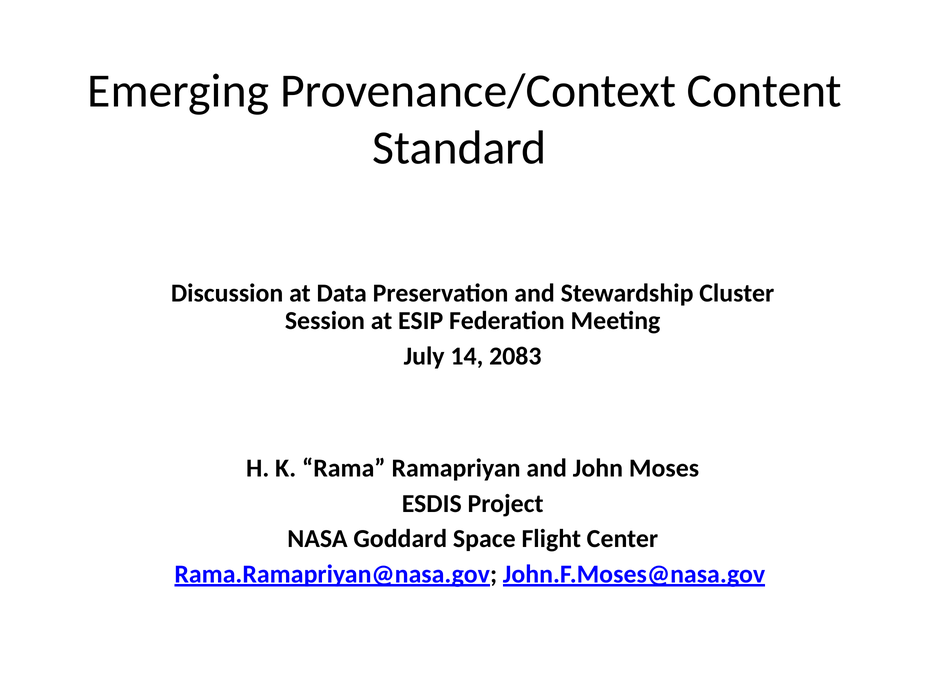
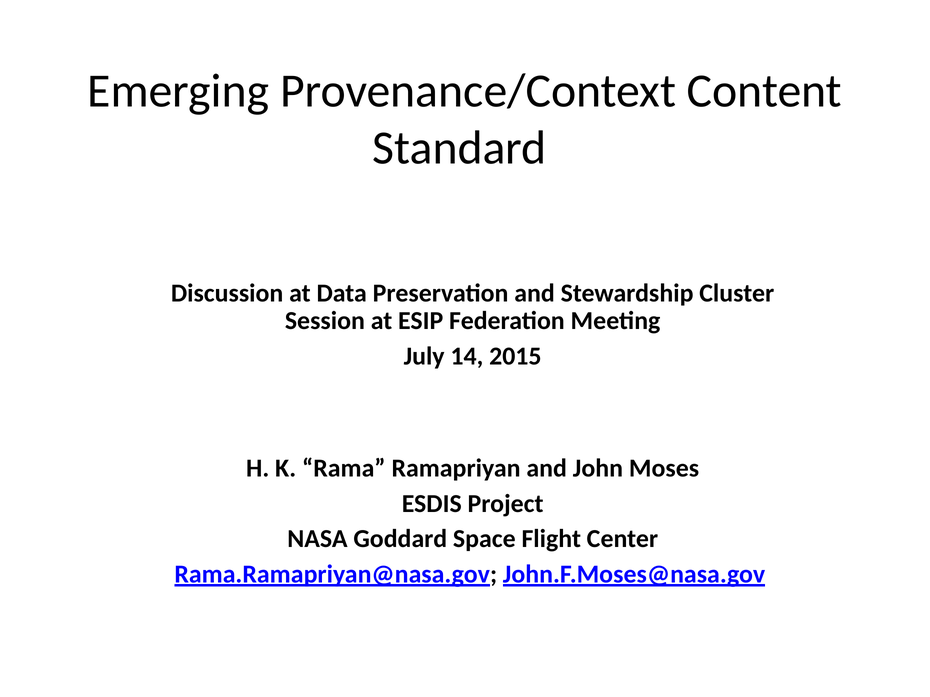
2083: 2083 -> 2015 (515, 356)
